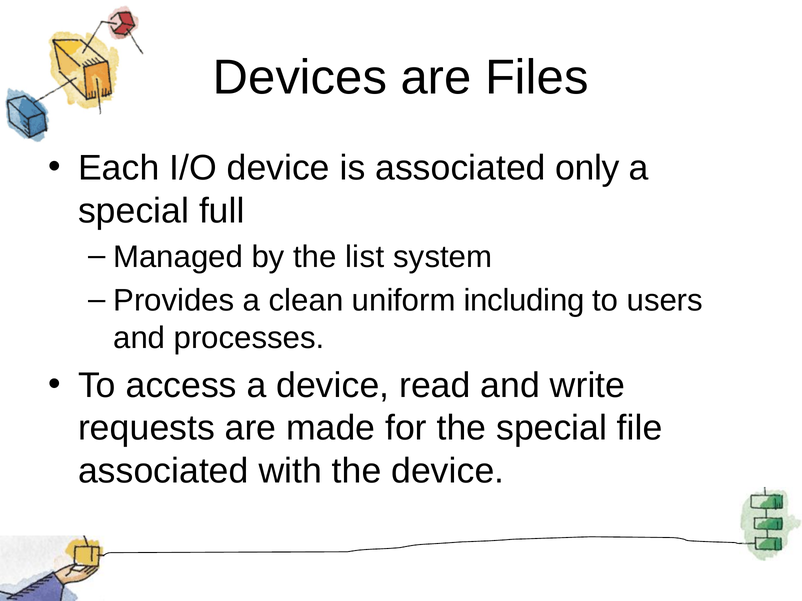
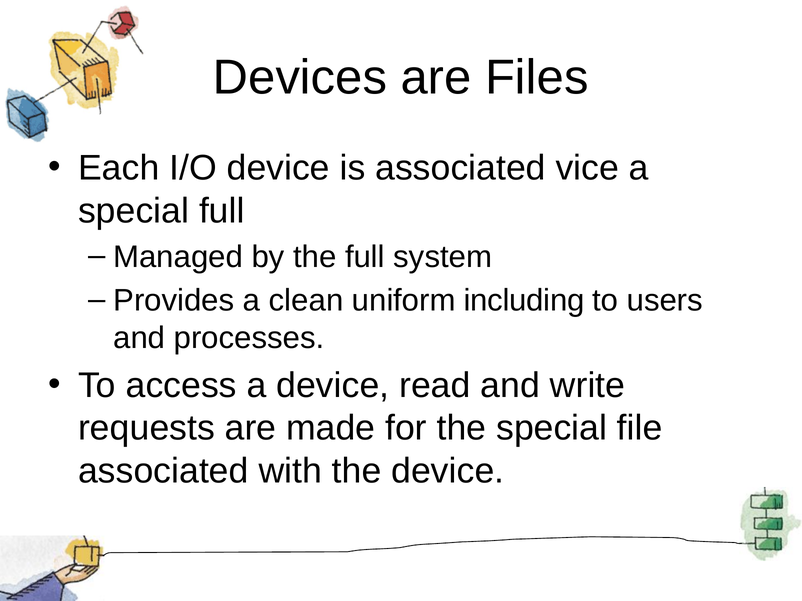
only: only -> vice (587, 168)
the list: list -> full (365, 257)
